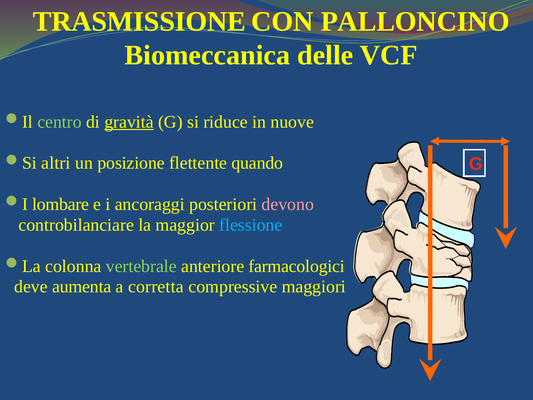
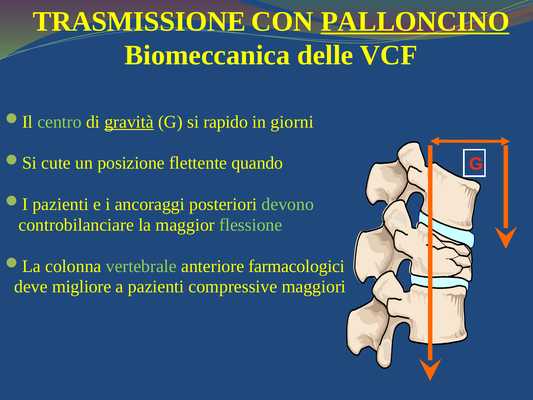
PALLONCINO underline: none -> present (415, 21)
riduce: riduce -> rapido (226, 122)
nuove: nuove -> giorni (292, 122)
altri: altri -> cute (56, 163)
lombare: lombare -> pazienti (61, 204)
devono colour: pink -> light green (288, 204)
flessione colour: light blue -> light green (251, 225)
aumenta: aumenta -> migliore (82, 287)
a corretta: corretta -> pazienti (156, 287)
